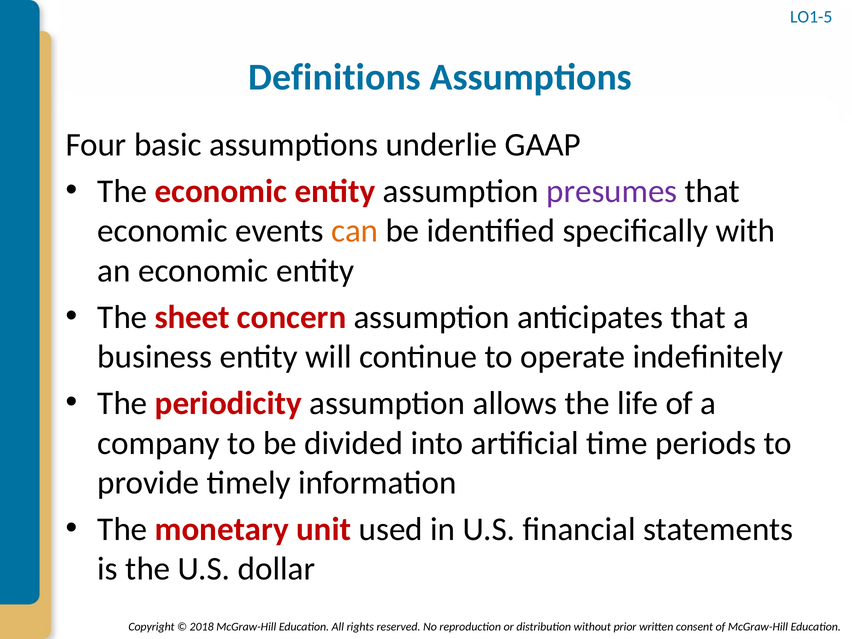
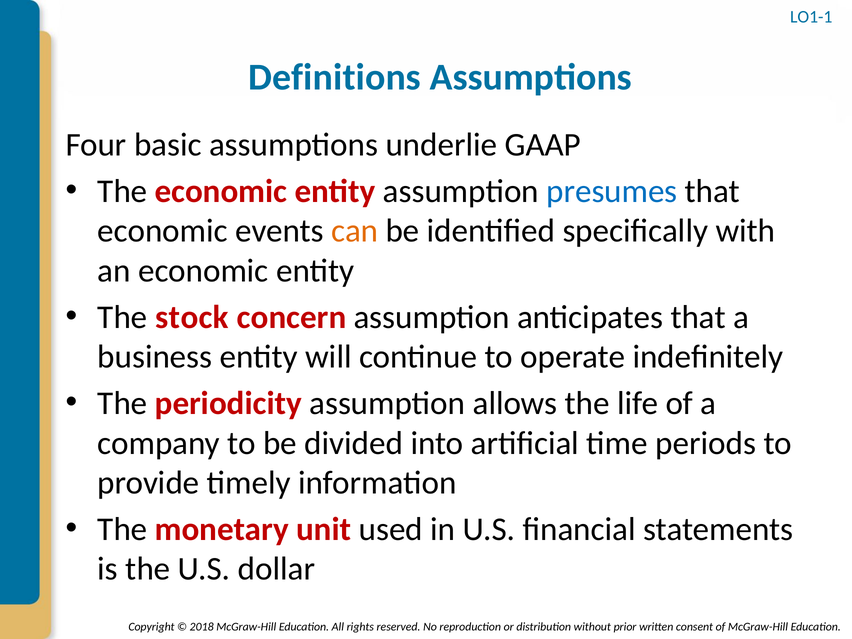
LO1-5: LO1-5 -> LO1-1 (811, 17)
presumes colour: purple -> blue (612, 191)
sheet: sheet -> stock (192, 317)
